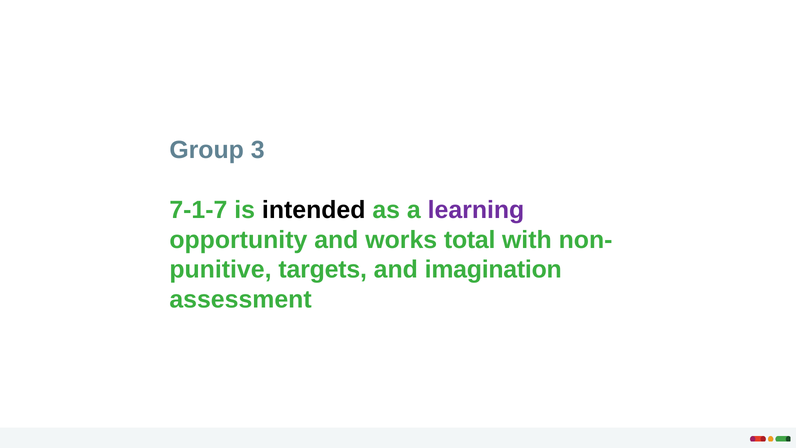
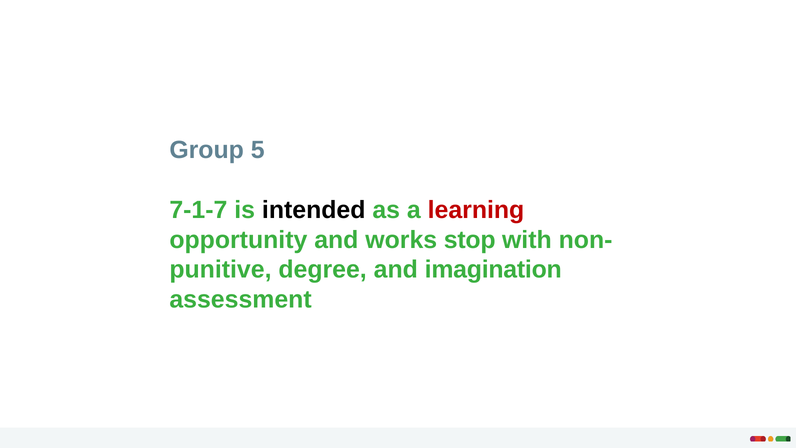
3: 3 -> 5 (258, 150)
learning colour: purple -> red (476, 210)
total: total -> stop (470, 240)
targets: targets -> degree (323, 270)
